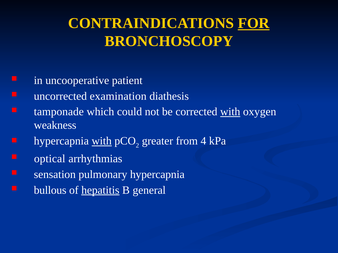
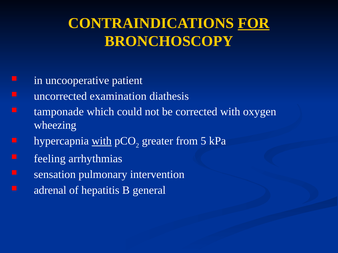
with underline: present -> none (230, 112)
weakness: weakness -> wheezing (55, 126)
4: 4 -> 5 (203, 141)
optical: optical -> feeling (50, 159)
pulmonary hypercapnia: hypercapnia -> intervention (157, 175)
bullous: bullous -> adrenal (50, 190)
hepatitis underline: present -> none (100, 190)
